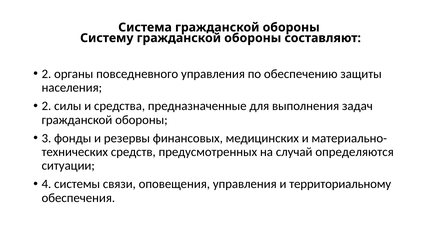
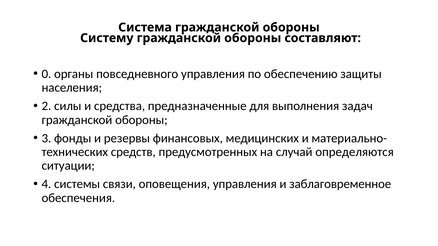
2: 2 -> 0 (46, 74)
территориальному: территориальному -> заблаговременное (340, 184)
